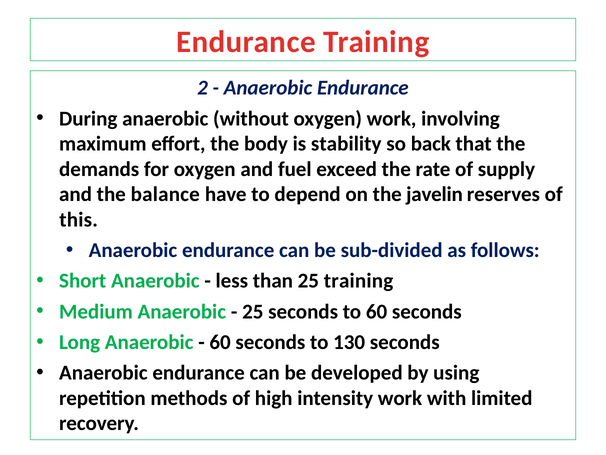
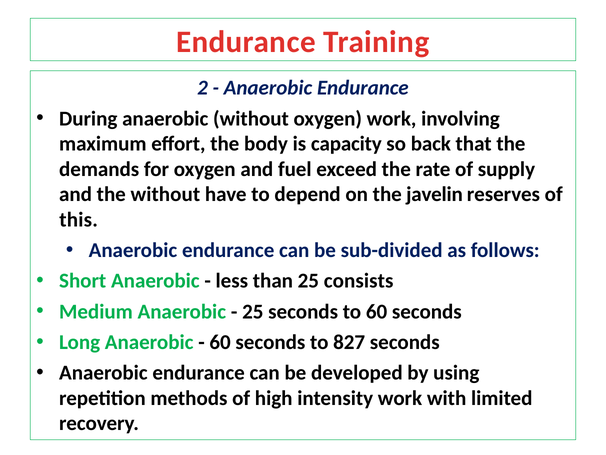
stability: stability -> capacity (346, 144)
the balance: balance -> without (165, 194)
25 training: training -> consists (359, 281)
130: 130 -> 827 (349, 342)
